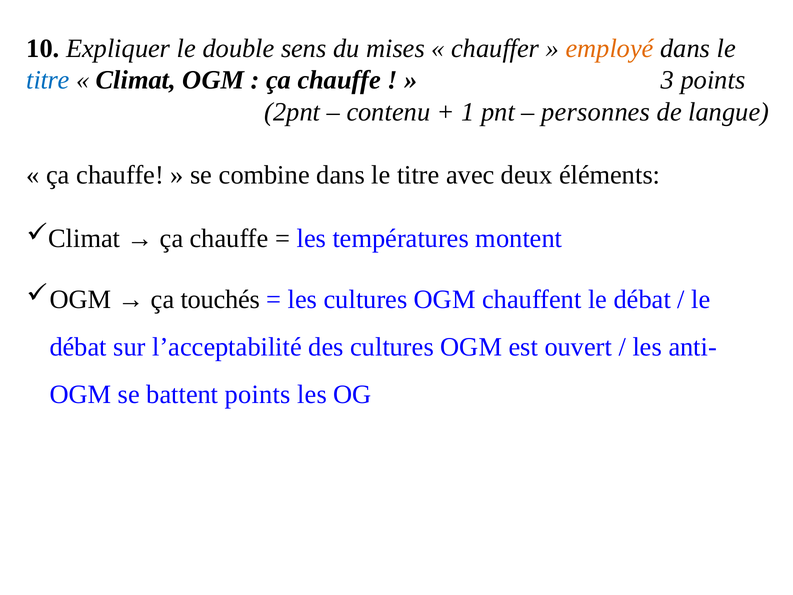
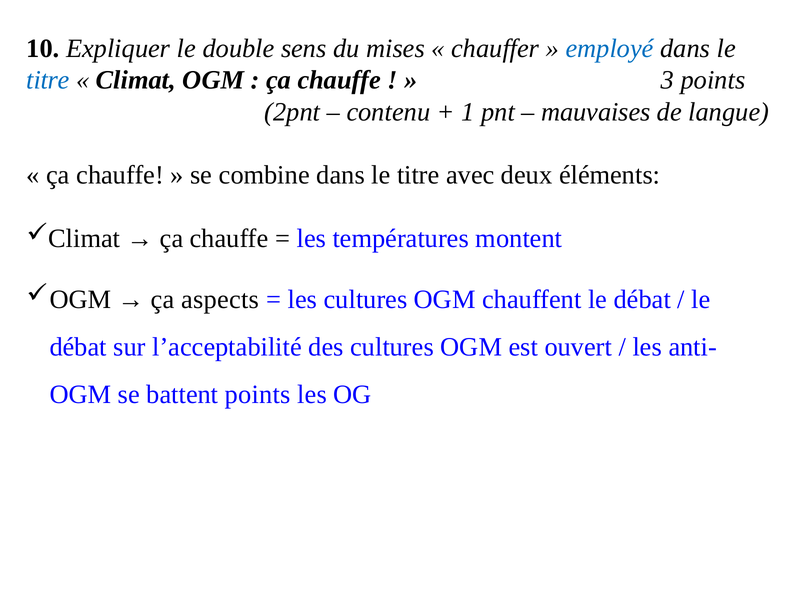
employé colour: orange -> blue (610, 48)
personnes: personnes -> mauvaises (596, 112)
touchés: touchés -> aspects (220, 299)
